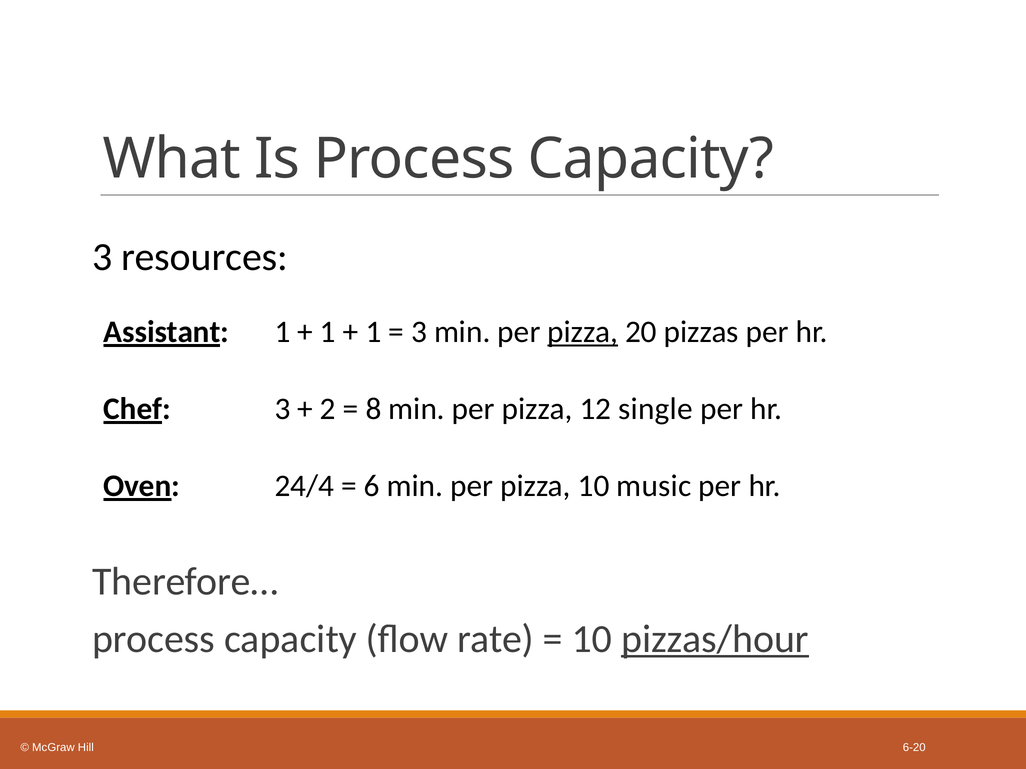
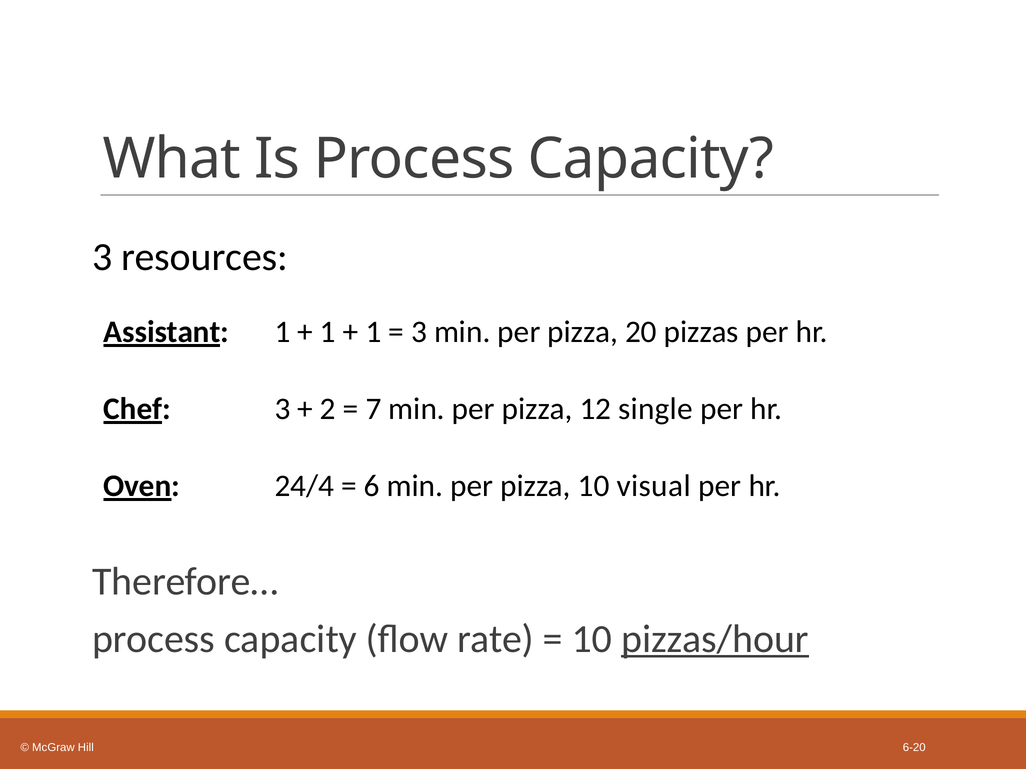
pizza underline: present -> none (583, 332)
8: 8 -> 7 (373, 409)
music: music -> visual (654, 486)
